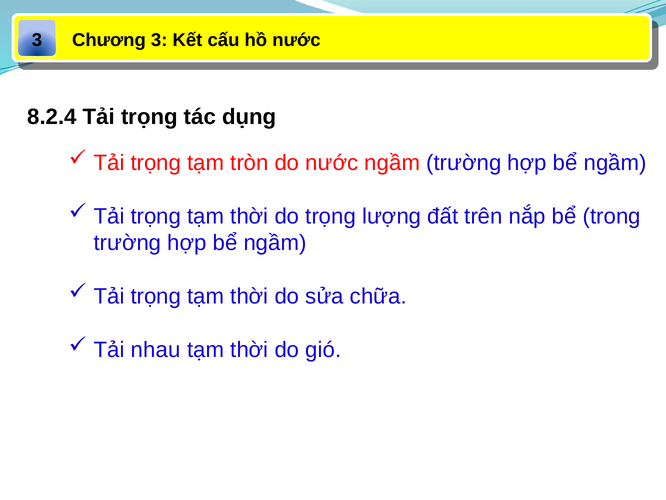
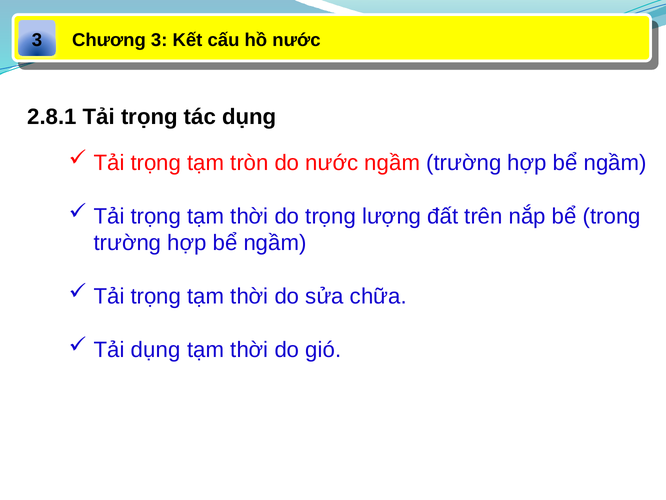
8.2.4: 8.2.4 -> 2.8.1 (52, 117)
Tải nhau: nhau -> dụng (156, 349)
